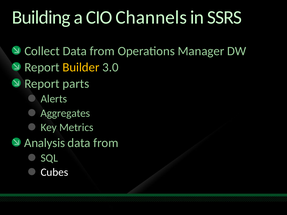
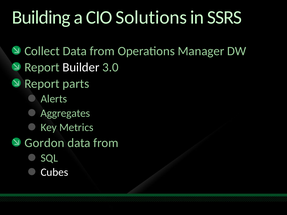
Channels: Channels -> Solutions (151, 17)
Builder colour: yellow -> white (81, 67)
Analysis: Analysis -> Gordon (44, 143)
